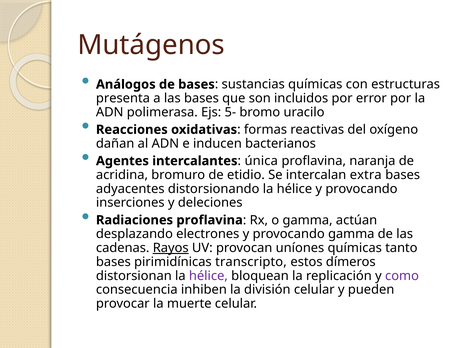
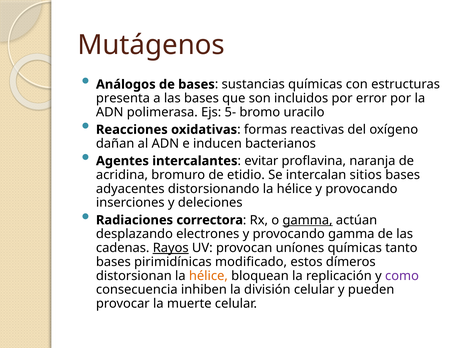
única: única -> evitar (261, 161)
extra: extra -> sitios (366, 175)
Radiaciones proflavina: proflavina -> correctora (210, 220)
gamma underline: none -> present (308, 220)
transcripto: transcripto -> modificado (251, 262)
hélice colour: purple -> orange (208, 276)
